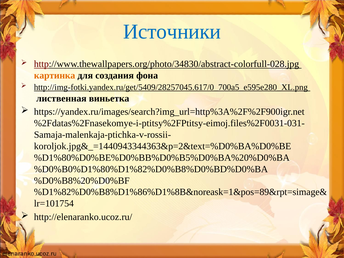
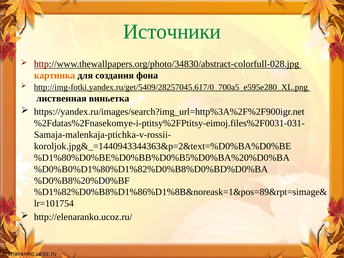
Источники colour: blue -> green (172, 32)
